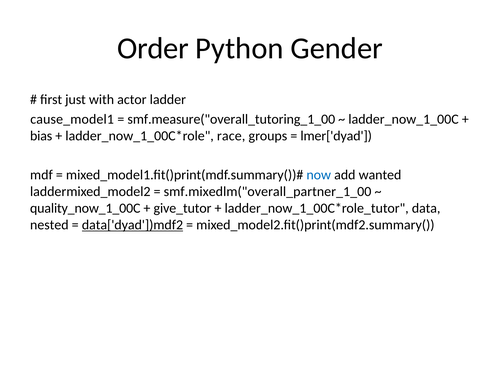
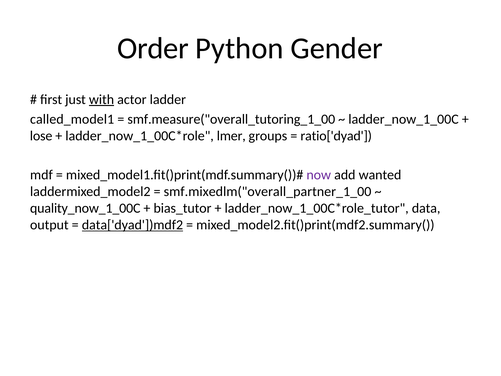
with underline: none -> present (102, 100)
cause_model1: cause_model1 -> called_model1 (72, 119)
bias: bias -> lose (41, 136)
race: race -> lmer (231, 136)
lmer['dyad: lmer['dyad -> ratio['dyad (336, 136)
now colour: blue -> purple (319, 175)
give_tutor: give_tutor -> bias_tutor (183, 208)
nested: nested -> output (49, 225)
